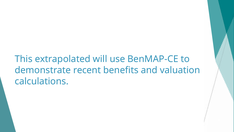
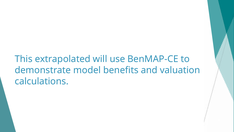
recent: recent -> model (87, 70)
